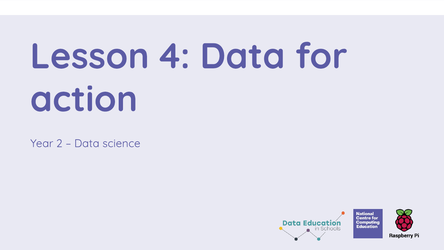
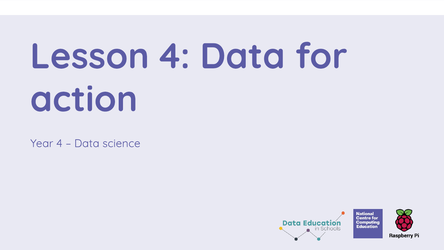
Year 2: 2 -> 4 (59, 143)
